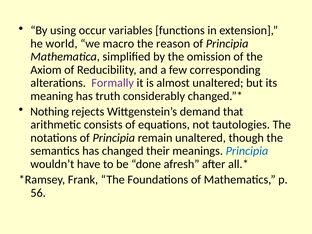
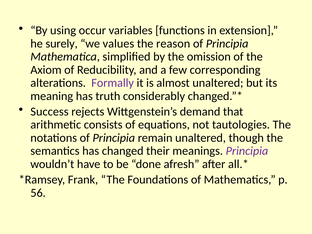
world: world -> surely (62, 44)
macro: macro -> values (118, 44)
Nothing: Nothing -> Success (49, 112)
Principia colour: blue -> purple (247, 151)
